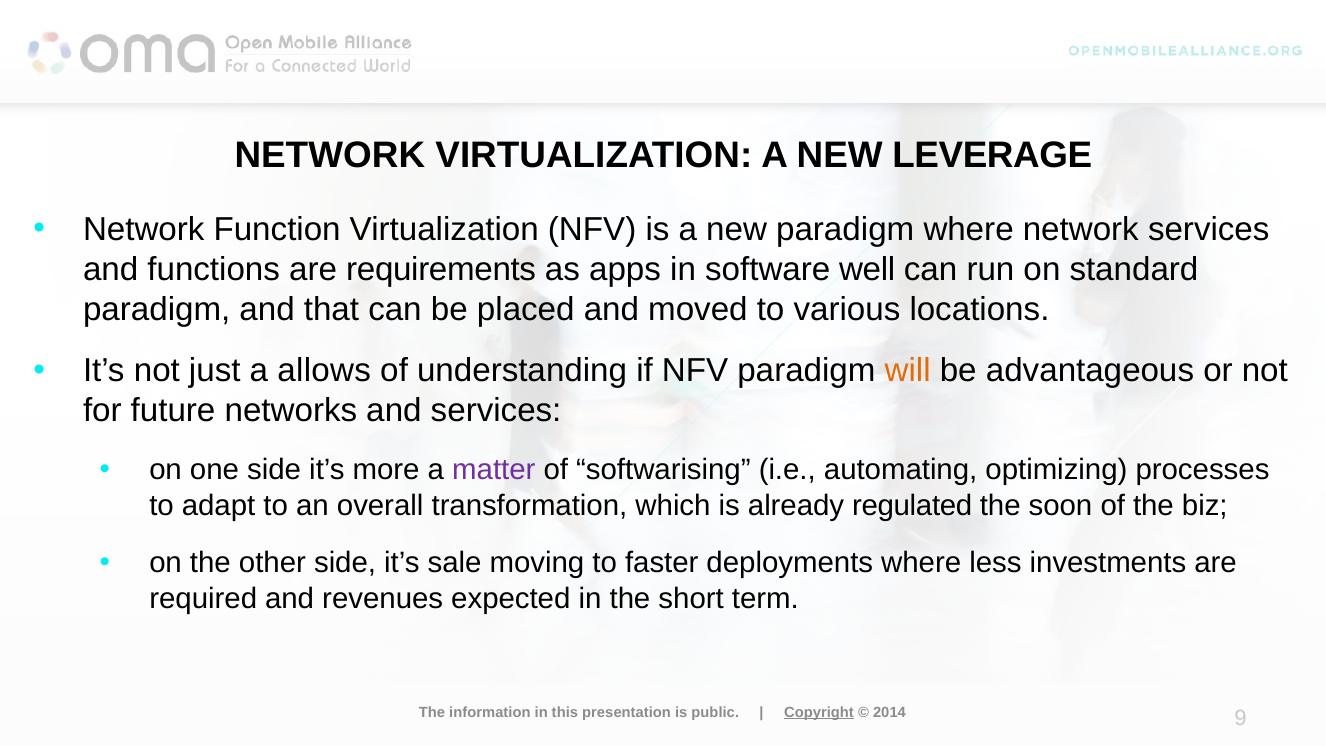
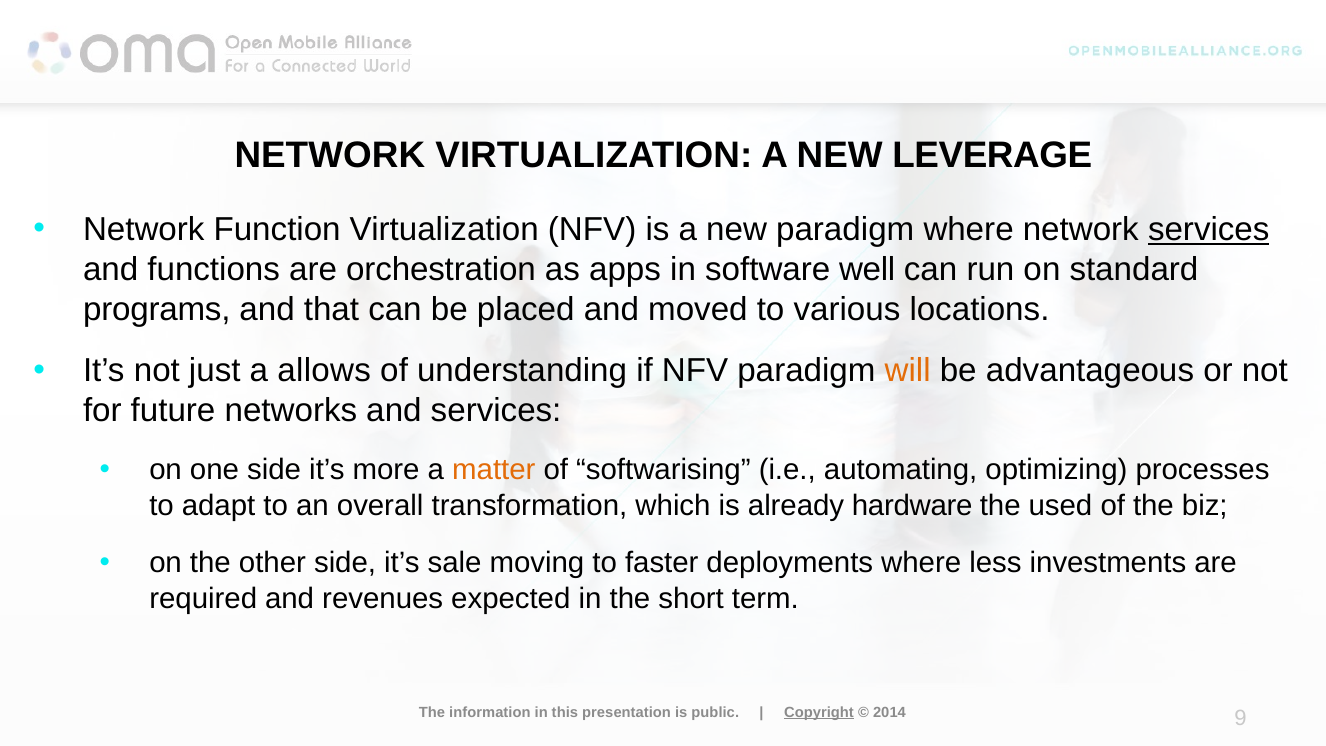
services underline: none -> present (1209, 230)
requirements: requirements -> orchestration (441, 269)
paradigm: paradigm -> programs (157, 309)
matter colour: purple -> orange (494, 470)
regulated: regulated -> hardware (912, 506)
soon: soon -> used (1060, 506)
